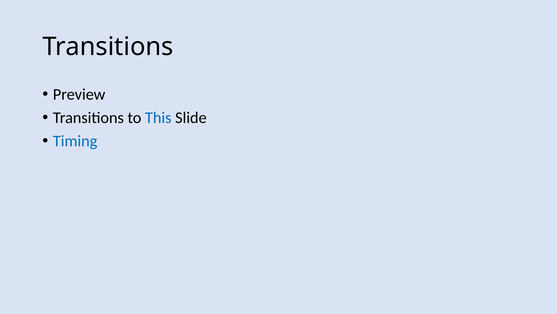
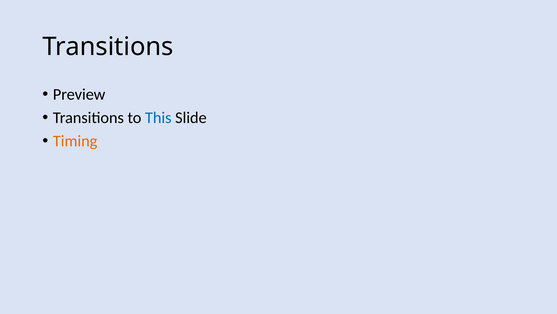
Timing colour: blue -> orange (75, 141)
